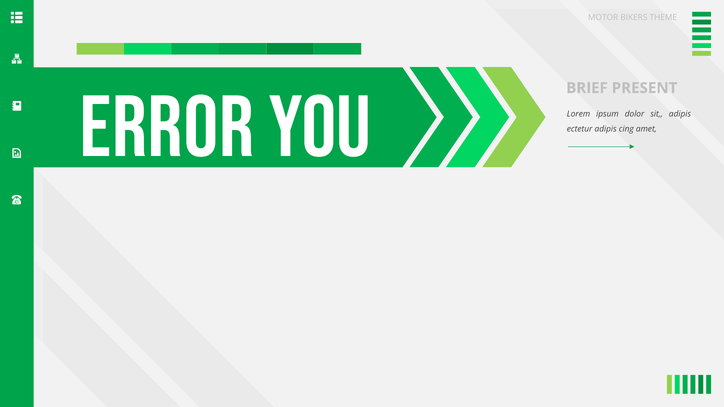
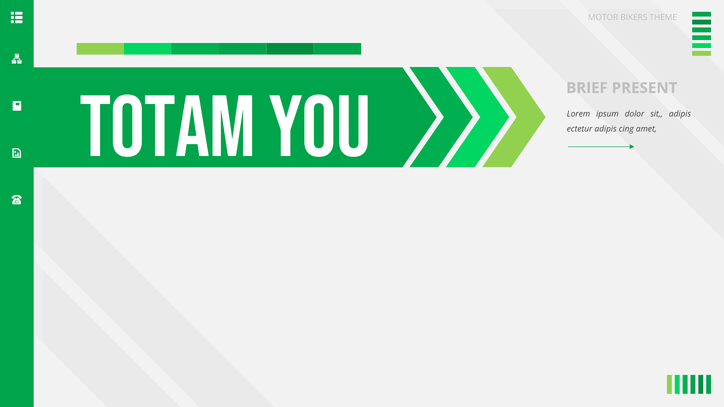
ERROR: ERROR -> TOTAM (168, 128)
